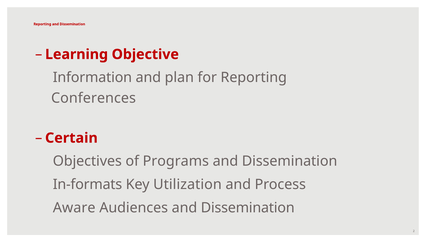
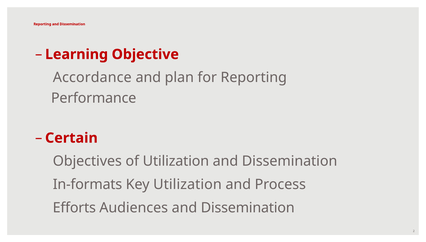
Information: Information -> Accordance (92, 77)
Conferences: Conferences -> Performance (94, 98)
of Programs: Programs -> Utilization (176, 161)
Aware: Aware -> Efforts (74, 207)
